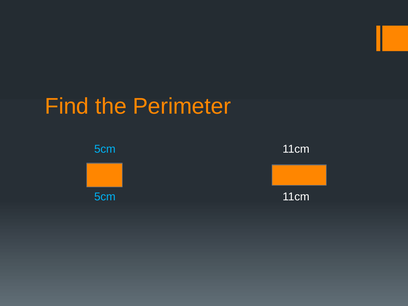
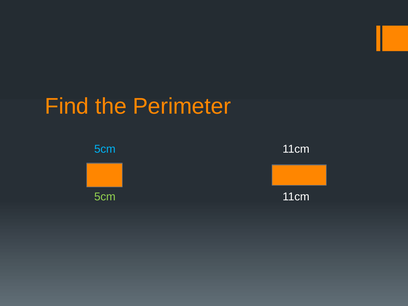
5cm colour: light blue -> light green (105, 197)
